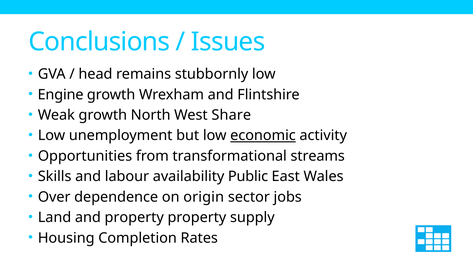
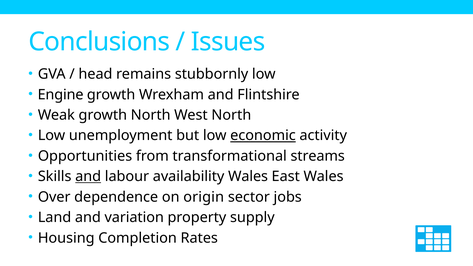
West Share: Share -> North (231, 115)
and underline: none -> present (88, 177)
availability Public: Public -> Wales (248, 177)
and property: property -> variation (134, 218)
